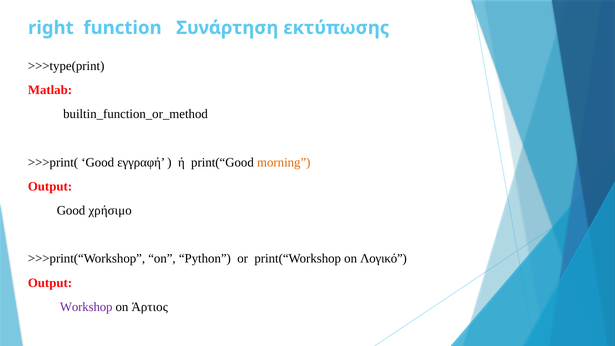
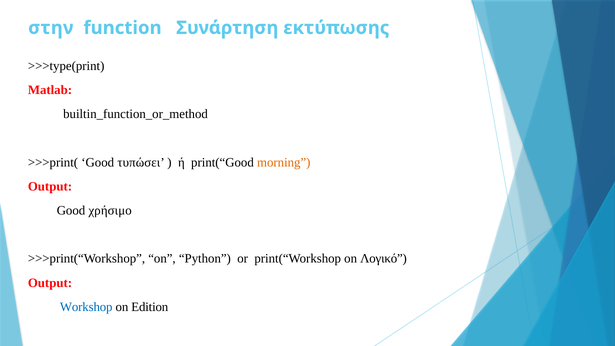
right: right -> στην (51, 28)
εγγραφή: εγγραφή -> τυπώσει (141, 162)
Workshop colour: purple -> blue (86, 307)
Άρτιος: Άρτιος -> Edition (150, 307)
